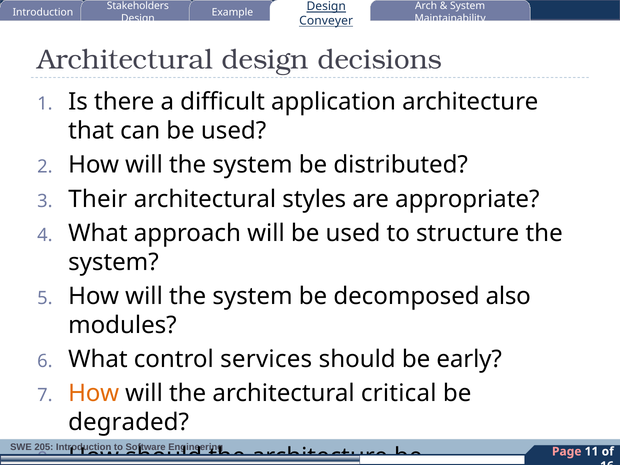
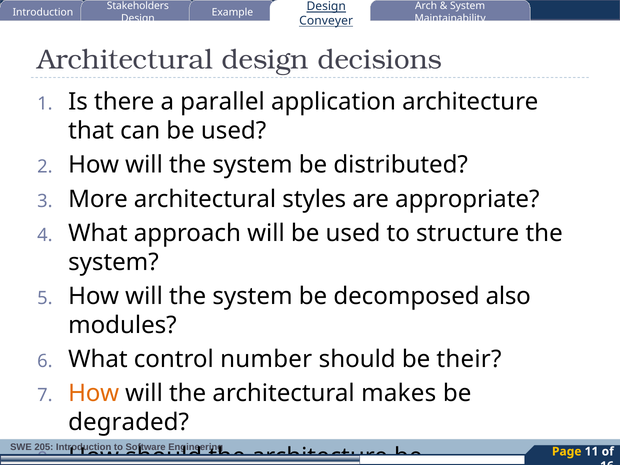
difficult: difficult -> parallel (223, 102)
Their: Their -> More (98, 199)
services: services -> number (266, 359)
early: early -> their (469, 359)
critical: critical -> makes (399, 394)
Page colour: pink -> yellow (567, 451)
